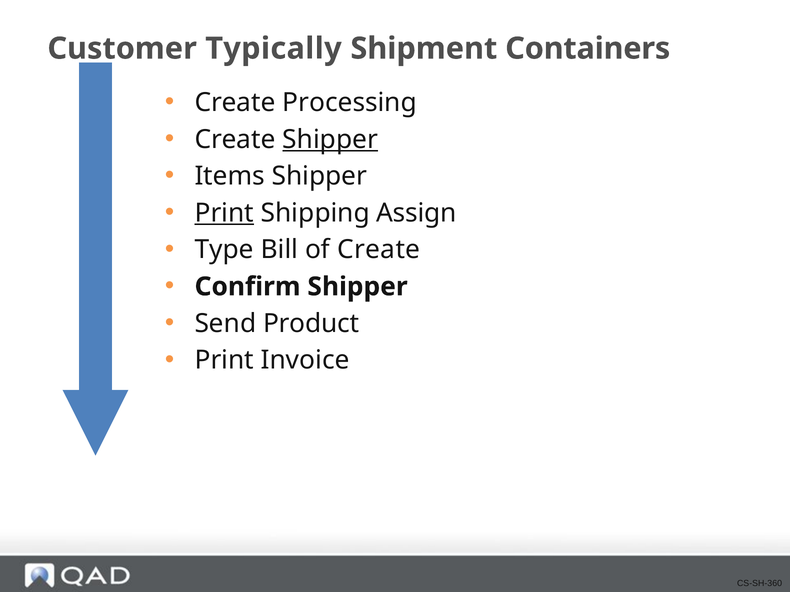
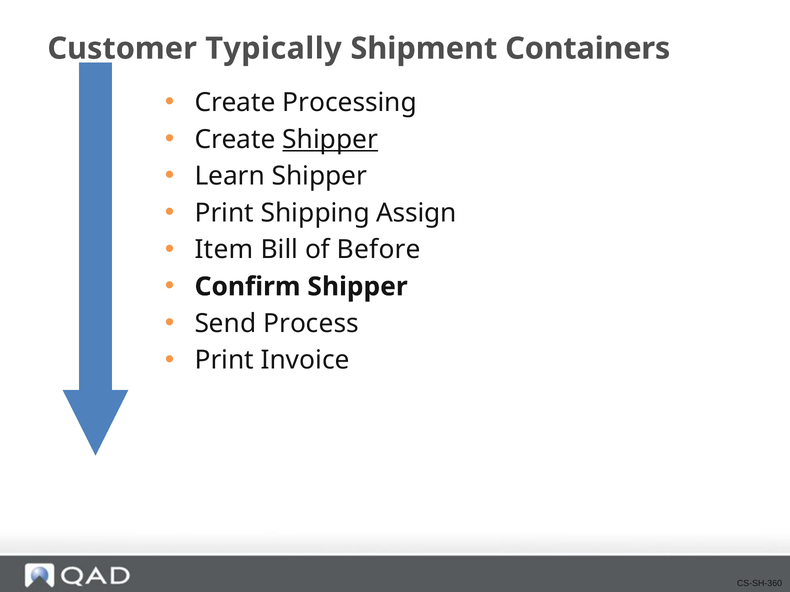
Items: Items -> Learn (230, 176)
Print underline: present -> none (224, 213)
Type: Type -> Item (224, 250)
of Create: Create -> Before (379, 250)
Product: Product -> Process (311, 324)
